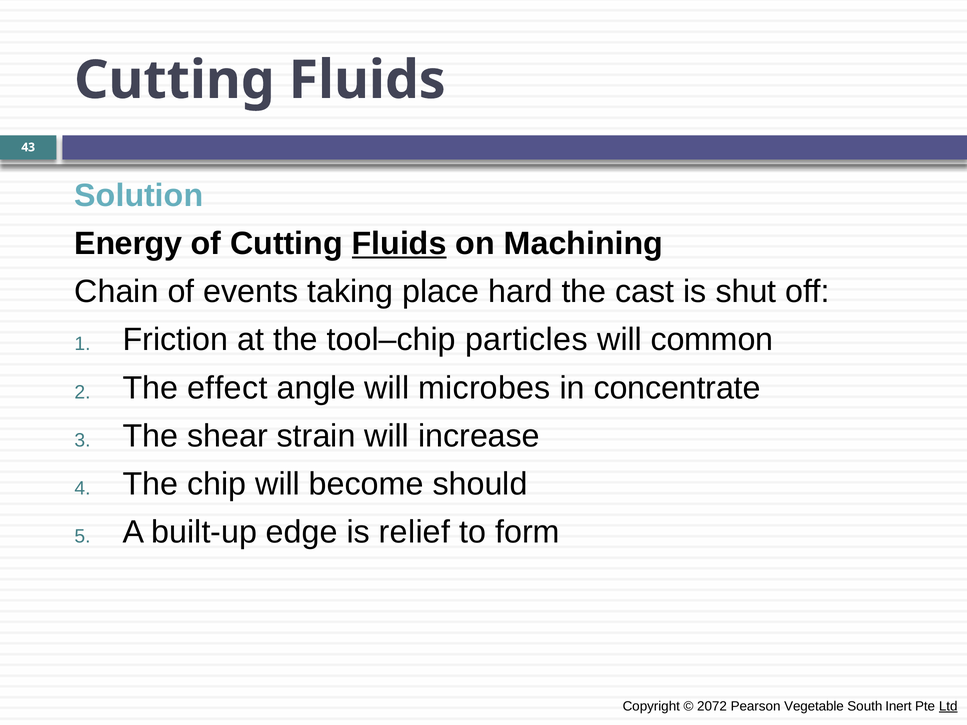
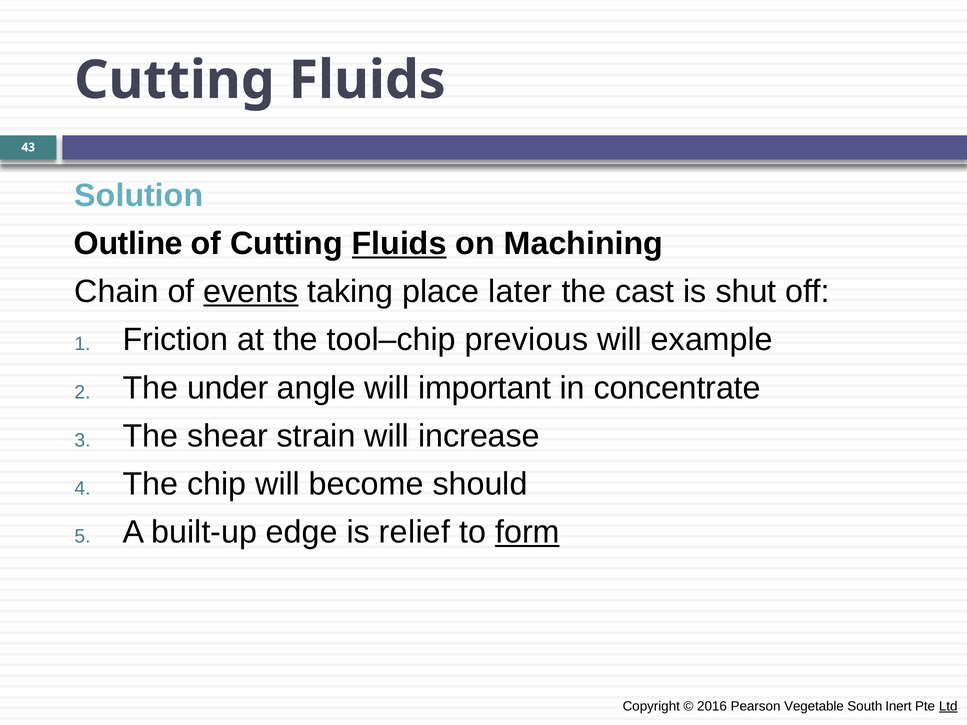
Energy: Energy -> Outline (128, 244)
events underline: none -> present (251, 292)
hard: hard -> later (520, 292)
particles: particles -> previous (526, 340)
common: common -> example (712, 340)
effect: effect -> under (228, 388)
microbes: microbes -> important (485, 388)
form underline: none -> present (527, 532)
2072: 2072 -> 2016 (712, 706)
